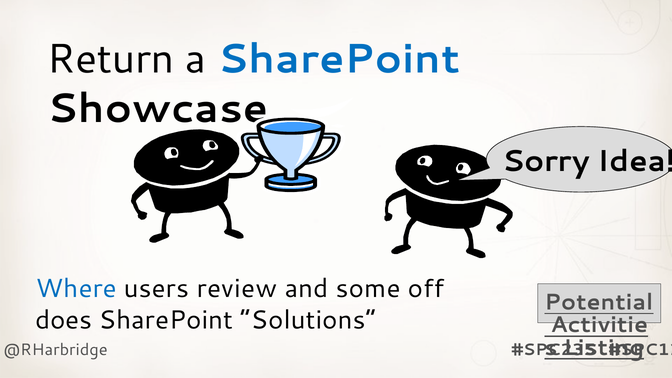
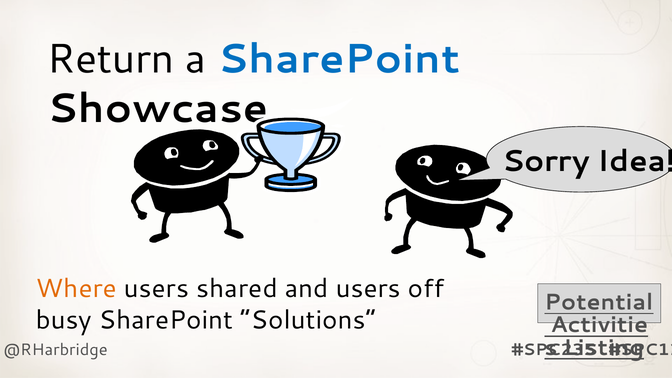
Where colour: blue -> orange (76, 289)
review: review -> shared (237, 289)
and some: some -> users (368, 289)
does: does -> busy (64, 320)
